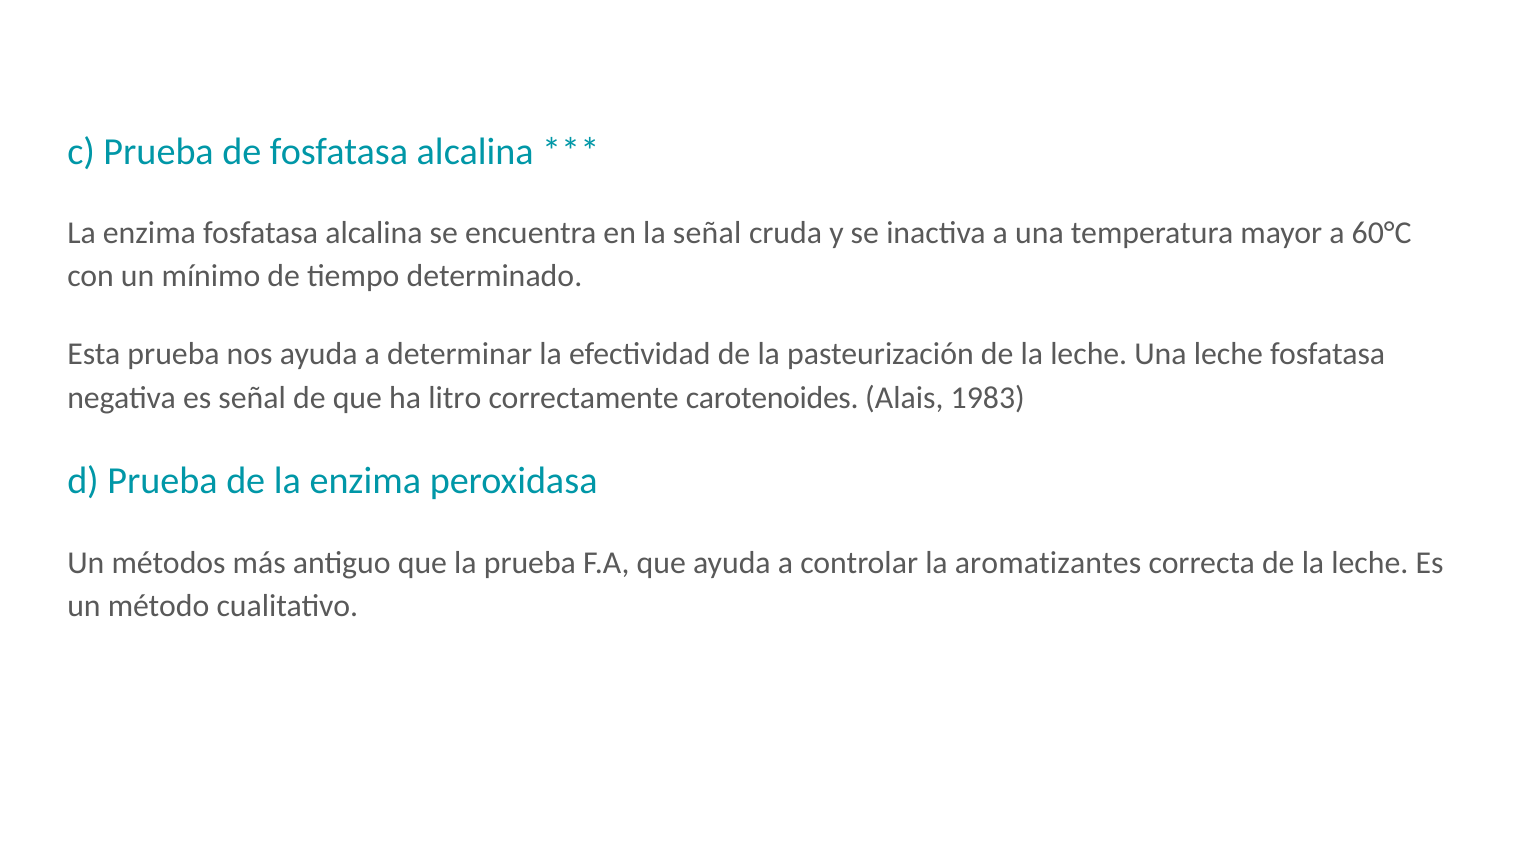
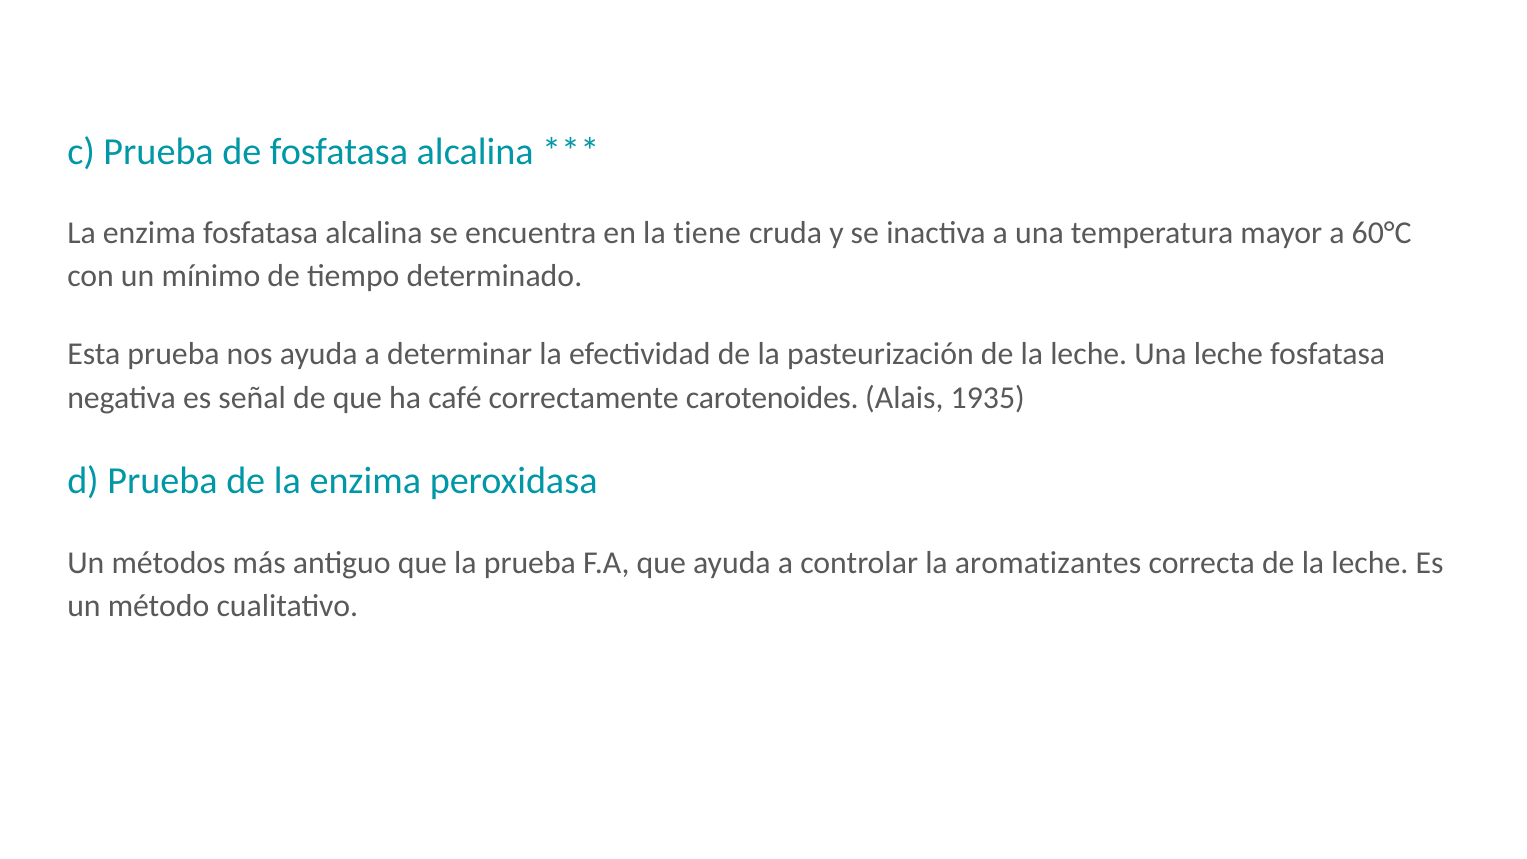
la señal: señal -> tiene (707, 233)
litro: litro -> café (455, 398)
1983: 1983 -> 1935 (988, 398)
